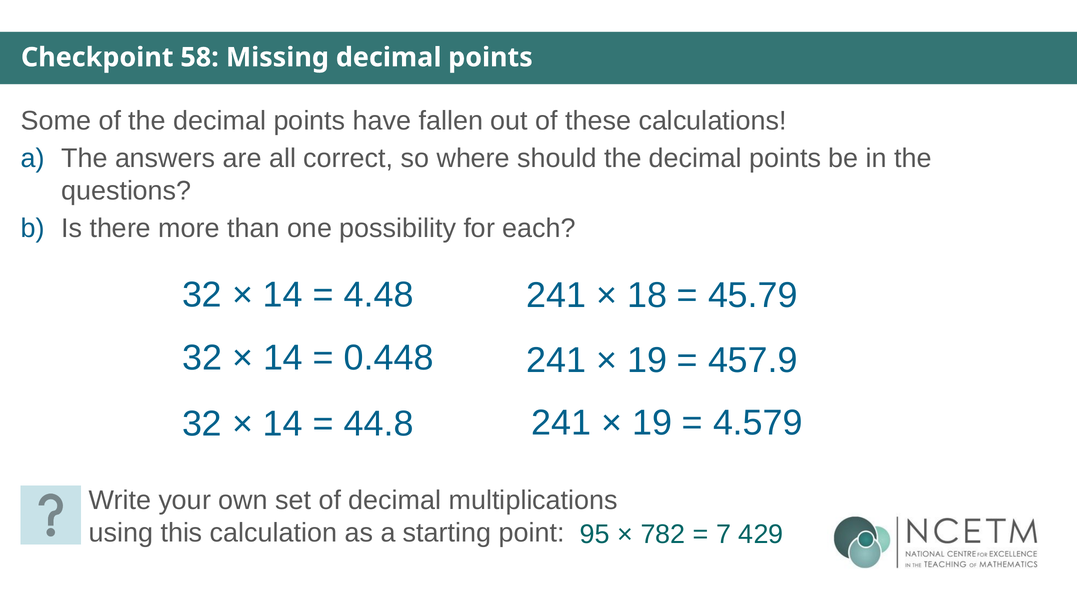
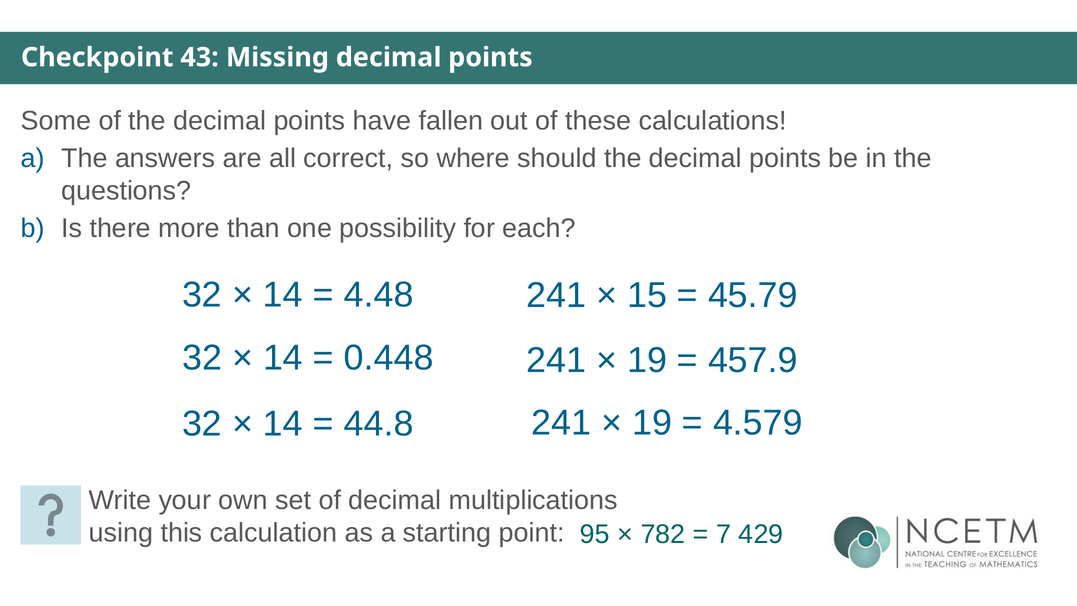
58: 58 -> 43 (200, 57)
18: 18 -> 15 (647, 295)
